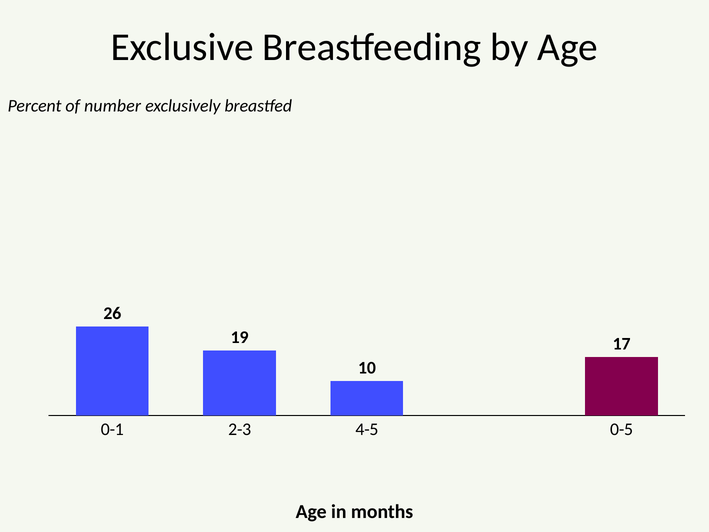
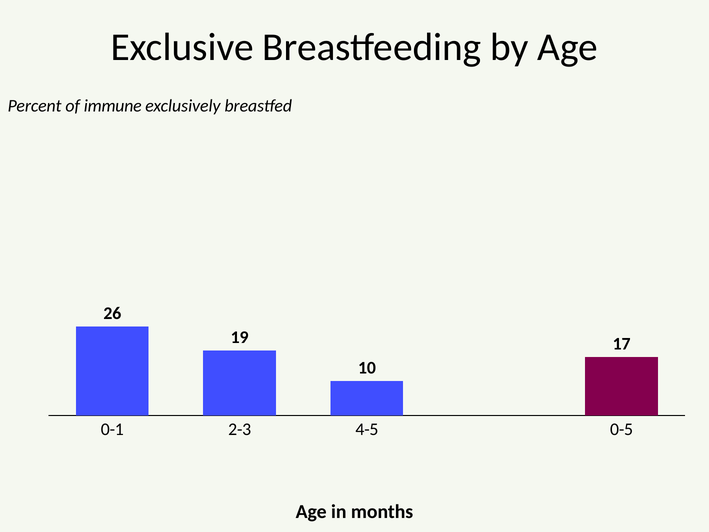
number: number -> immune (113, 106)
